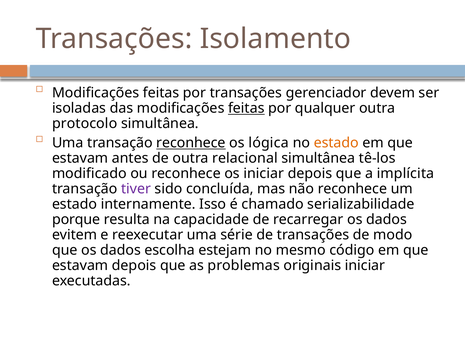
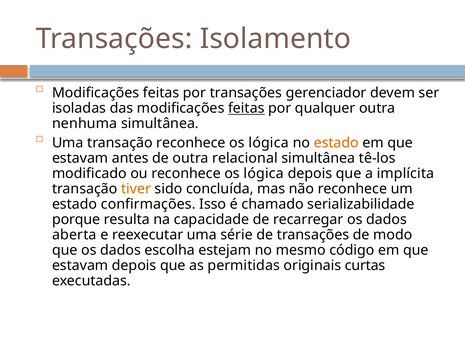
protocolo: protocolo -> nenhuma (85, 124)
reconhece underline: present -> none (191, 143)
ou reconhece os iniciar: iniciar -> lógica (264, 174)
tiver colour: purple -> orange (136, 189)
internamente: internamente -> confirmações (148, 205)
evitem: evitem -> aberta (74, 235)
problemas: problemas -> permitidas (244, 266)
originais iniciar: iniciar -> curtas (365, 266)
